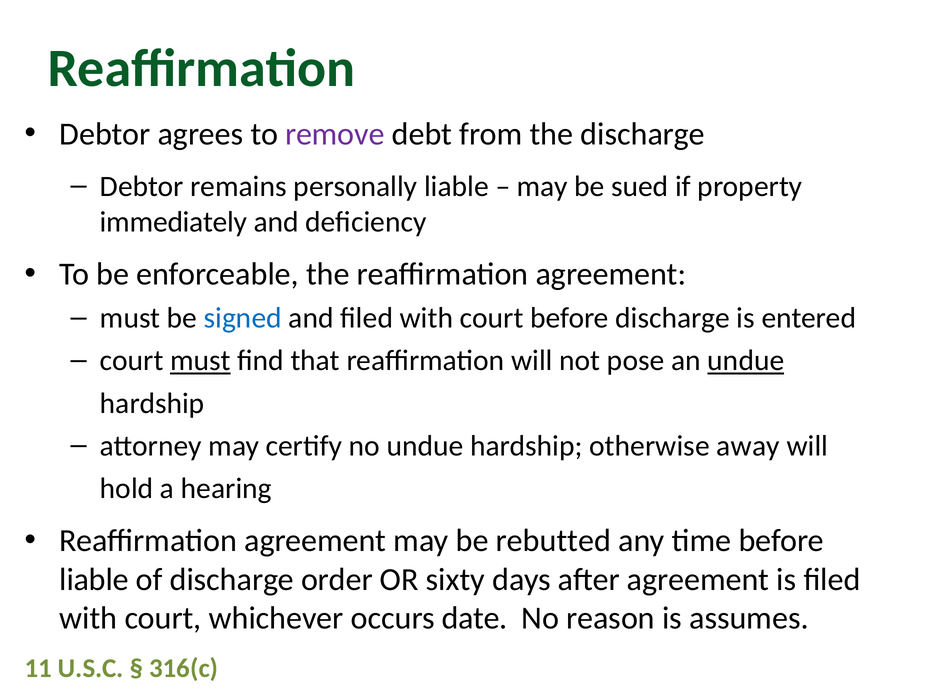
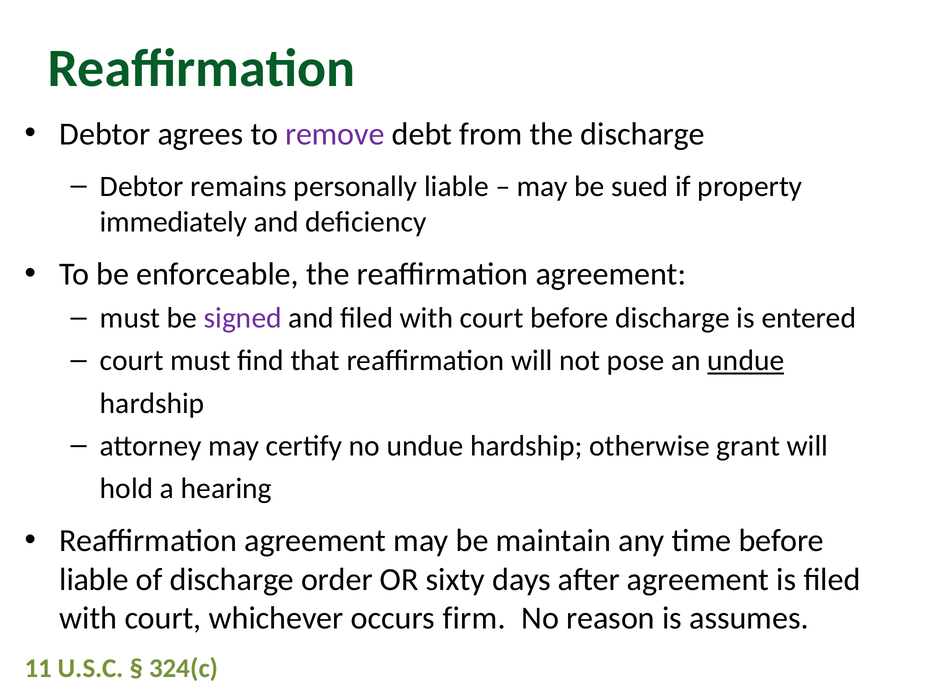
signed colour: blue -> purple (243, 318)
must underline: present -> none (200, 361)
away: away -> grant (748, 446)
rebutted: rebutted -> maintain (553, 541)
date: date -> firm (474, 618)
316(c: 316(c -> 324(c (184, 669)
